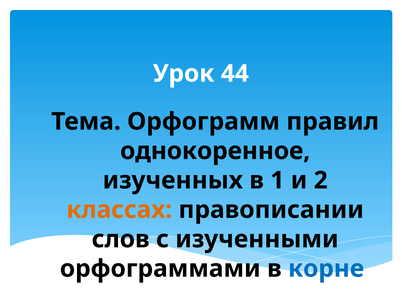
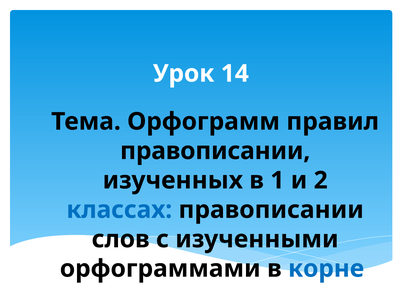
44: 44 -> 14 (235, 74)
однокоренное: однокоренное -> правописании (215, 151)
классах colour: orange -> blue (119, 210)
